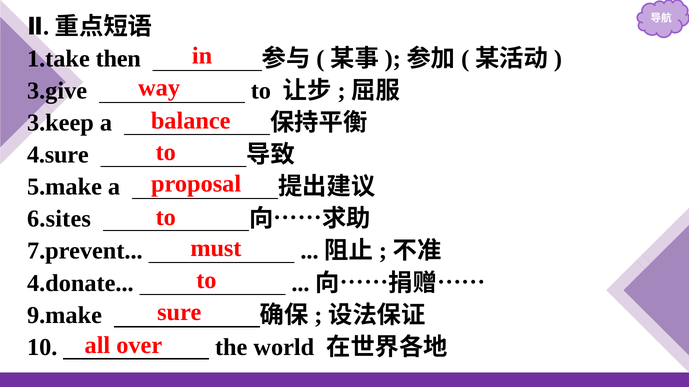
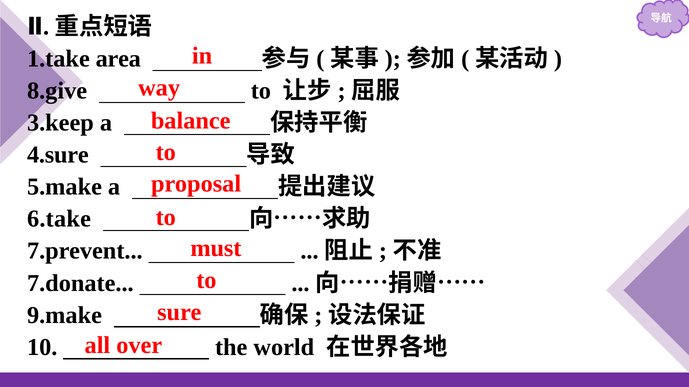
then: then -> area (118, 59)
3.give: 3.give -> 8.give (57, 91)
6.sites: 6.sites -> 6.take (59, 219)
4.donate: 4.donate -> 7.donate (80, 283)
